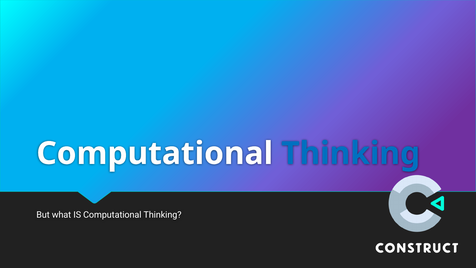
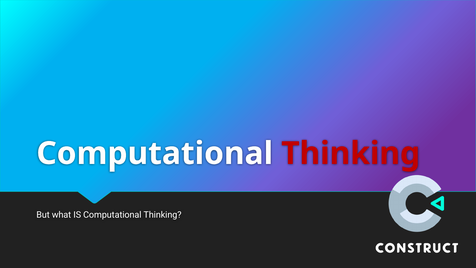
Thinking colour: blue -> red (351, 153)
